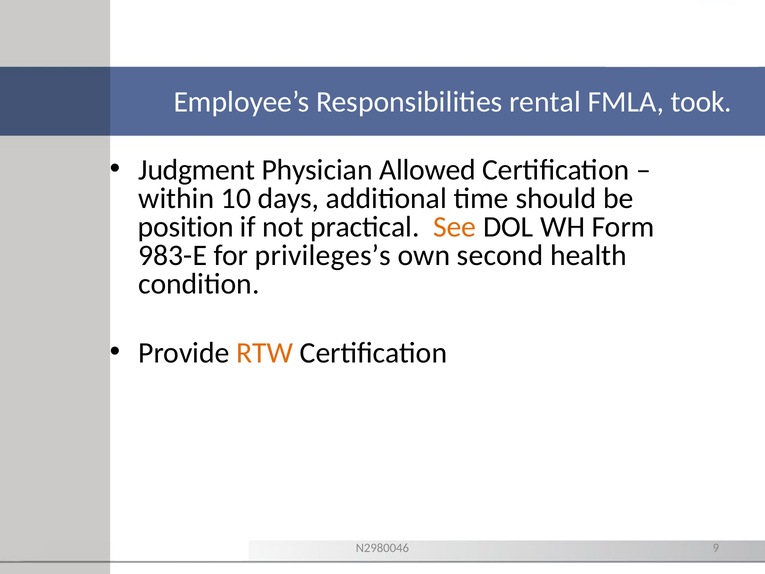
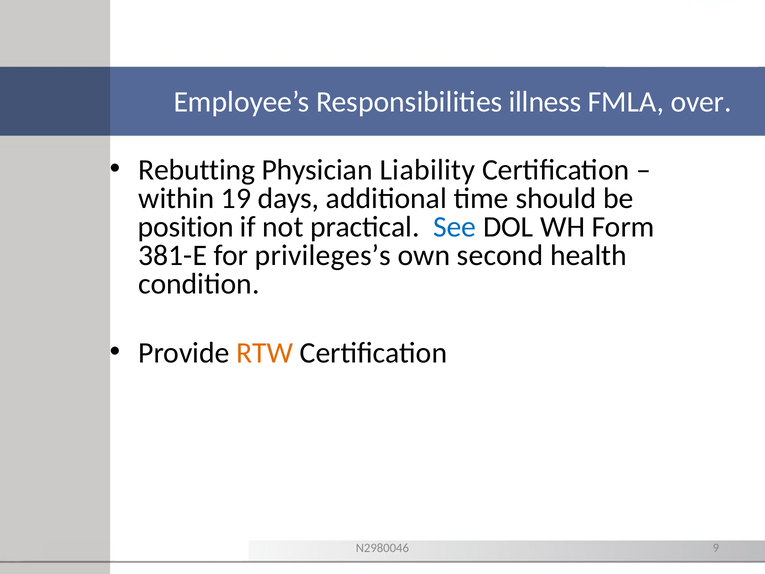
rental: rental -> illness (545, 102)
took: took -> over (701, 102)
Judgment: Judgment -> Rebutting (197, 170)
Allowed: Allowed -> Liability (427, 170)
10: 10 -> 19 (236, 198)
See colour: orange -> blue (455, 227)
983-E: 983-E -> 381-E (173, 255)
